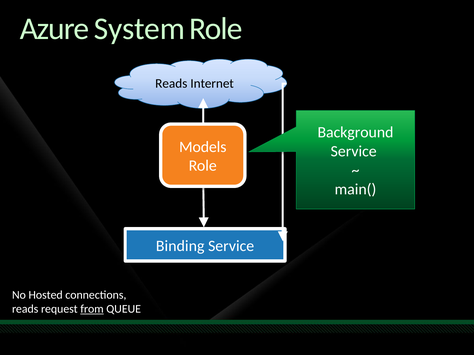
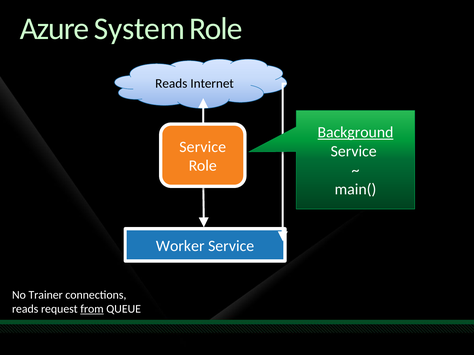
Background underline: none -> present (355, 133)
Models: Models -> Service (203, 147)
Binding: Binding -> Worker (180, 246)
Hosted: Hosted -> Trainer (46, 295)
